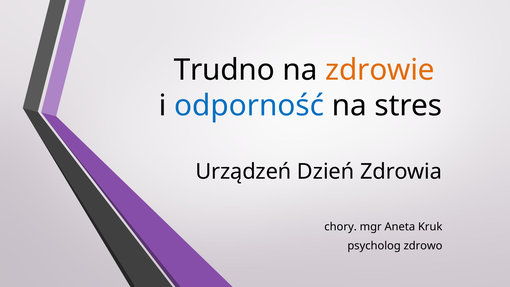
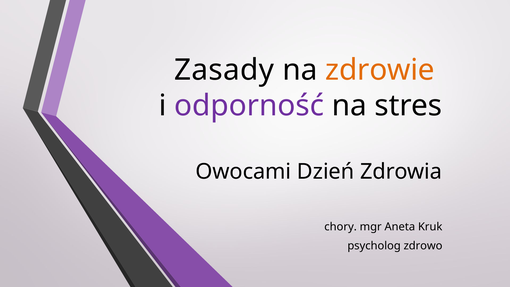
Trudno: Trudno -> Zasady (224, 70)
odporność colour: blue -> purple (249, 106)
Urządzeń: Urządzeń -> Owocami (243, 172)
